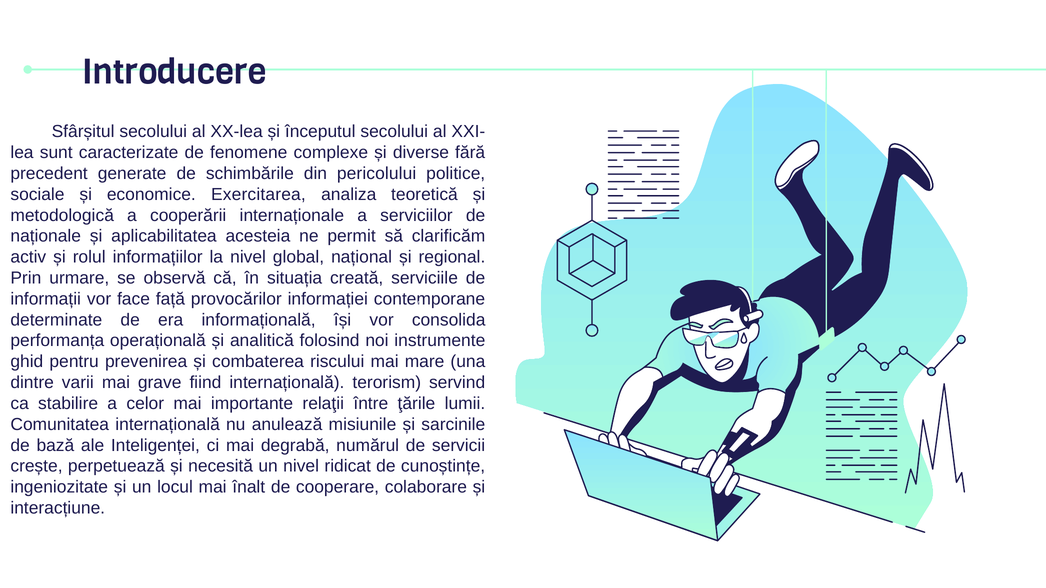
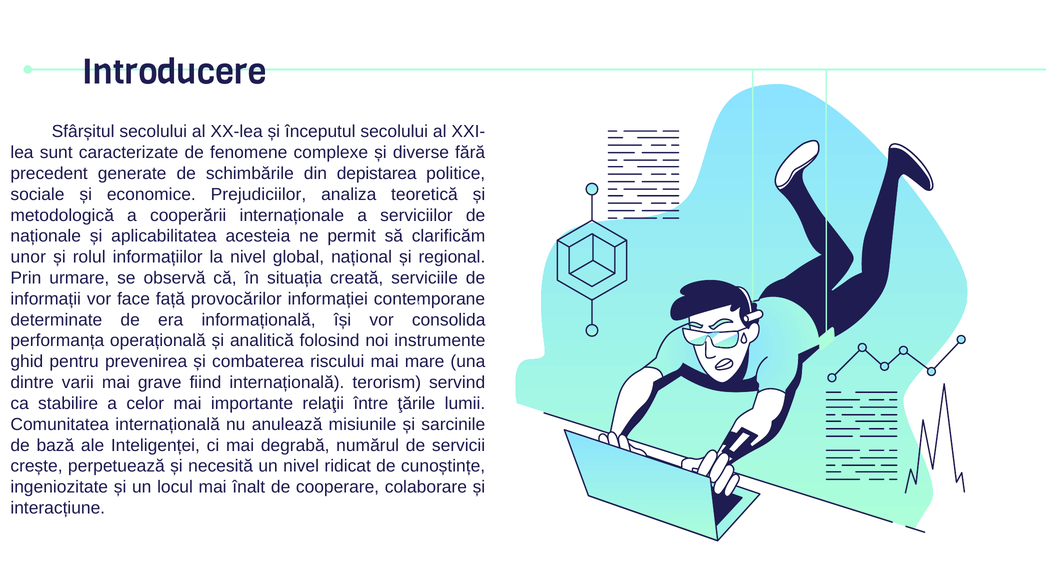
pericolului: pericolului -> depistarea (377, 174)
Exercitarea: Exercitarea -> Prejudiciilor (258, 195)
activ: activ -> unor (28, 257)
